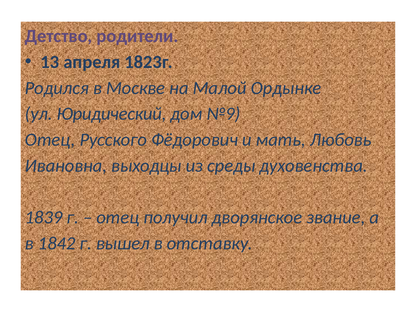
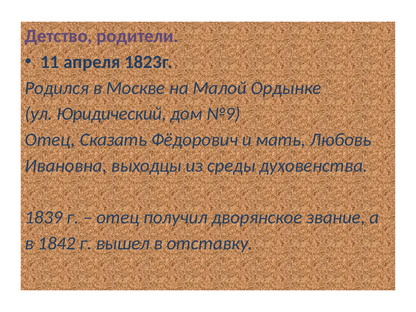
13: 13 -> 11 (50, 62)
Русского: Русского -> Сказать (113, 140)
